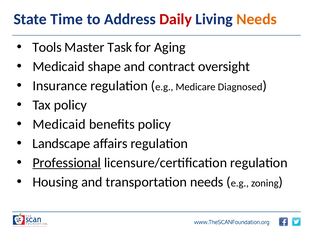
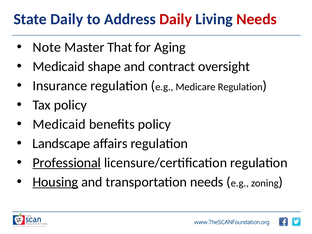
State Time: Time -> Daily (67, 19)
Needs colour: orange -> red (257, 19)
Tools: Tools -> Note (47, 47)
Task: Task -> That (120, 47)
Medicare Diagnosed: Diagnosed -> Regulation (240, 87)
Housing underline: none -> present (55, 182)
